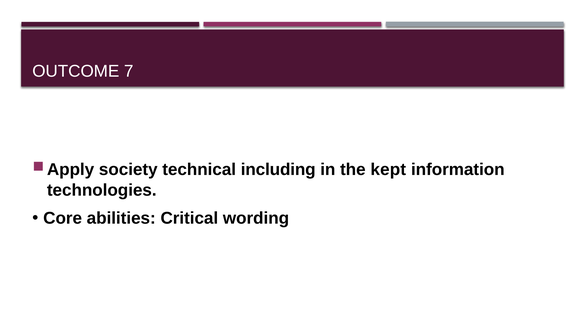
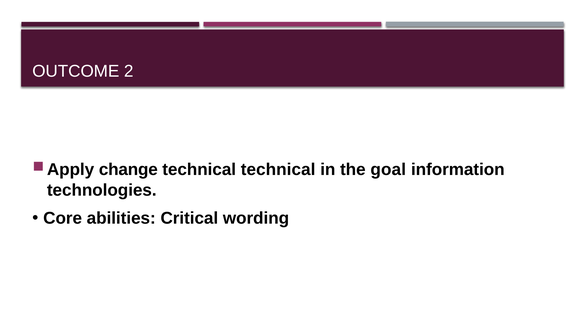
7: 7 -> 2 (129, 71)
society: society -> change (128, 170)
technical including: including -> technical (278, 170)
kept: kept -> goal (388, 170)
